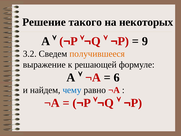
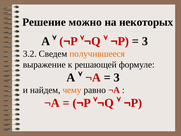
такого: такого -> можно (85, 22)
9: 9 -> 3 (145, 41)
6: 6 -> 3 (117, 77)
чему colour: blue -> orange (72, 90)
